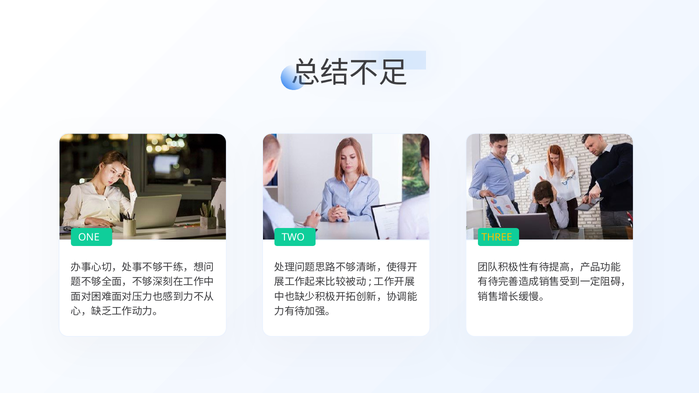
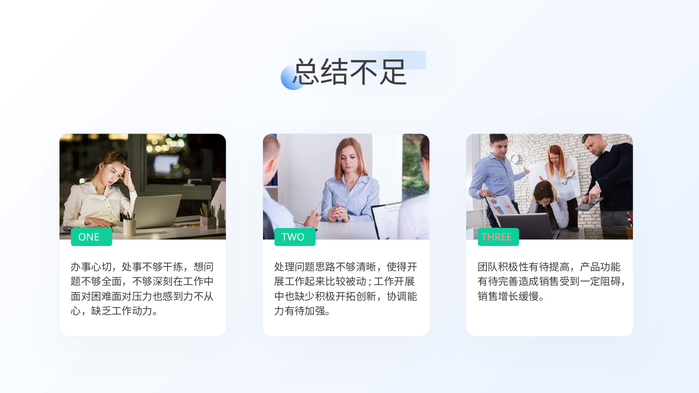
THREE colour: yellow -> pink (497, 238)
